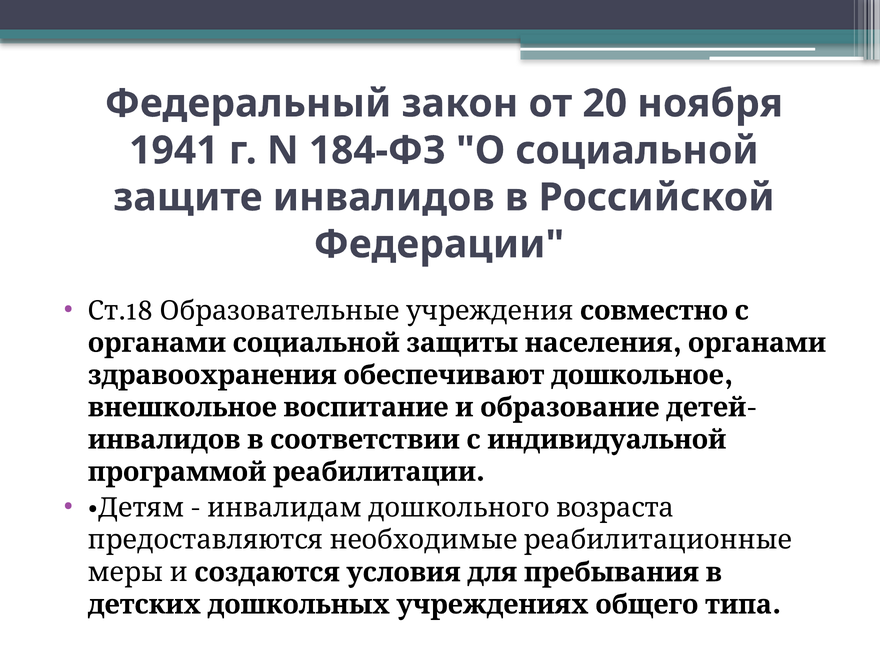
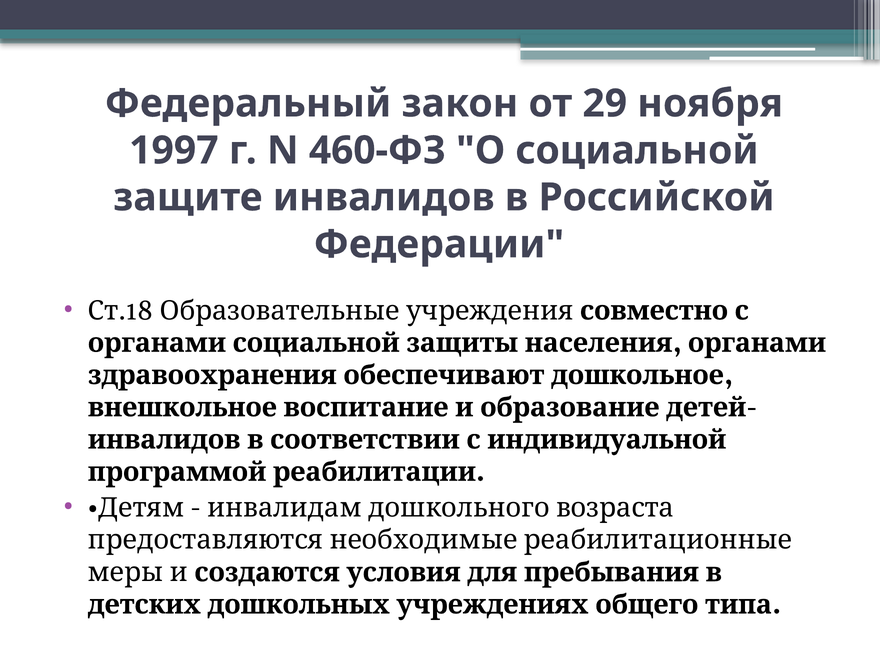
20: 20 -> 29 (605, 104)
1941: 1941 -> 1997 (174, 151)
184-ФЗ: 184-ФЗ -> 460-ФЗ (377, 151)
